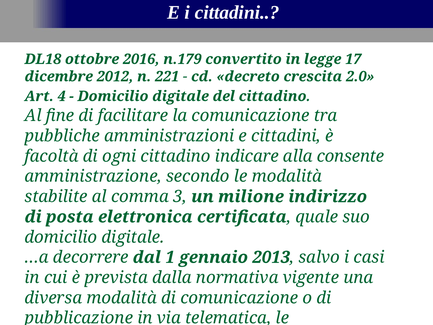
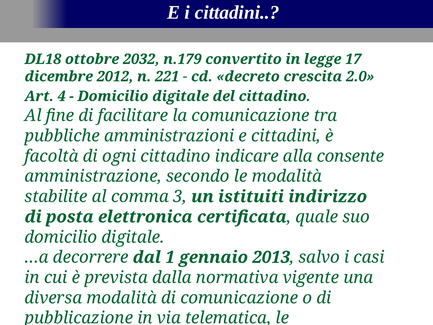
2016: 2016 -> 2032 (141, 59)
milione: milione -> istituiti (251, 196)
